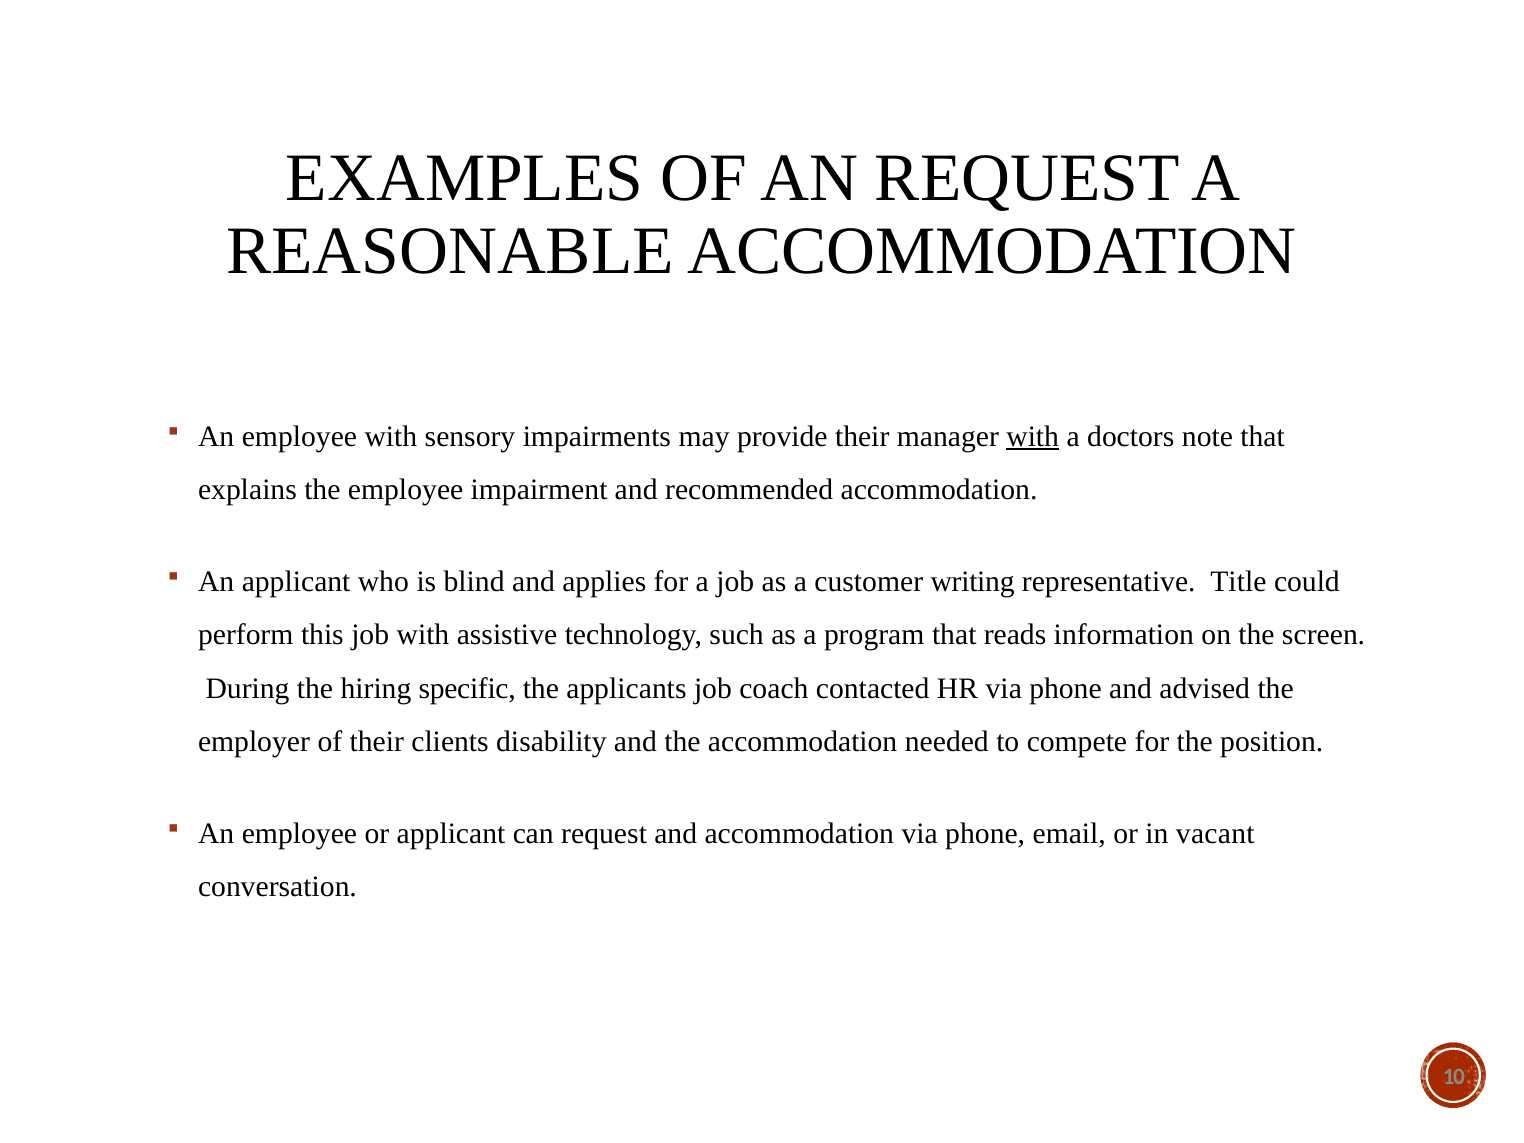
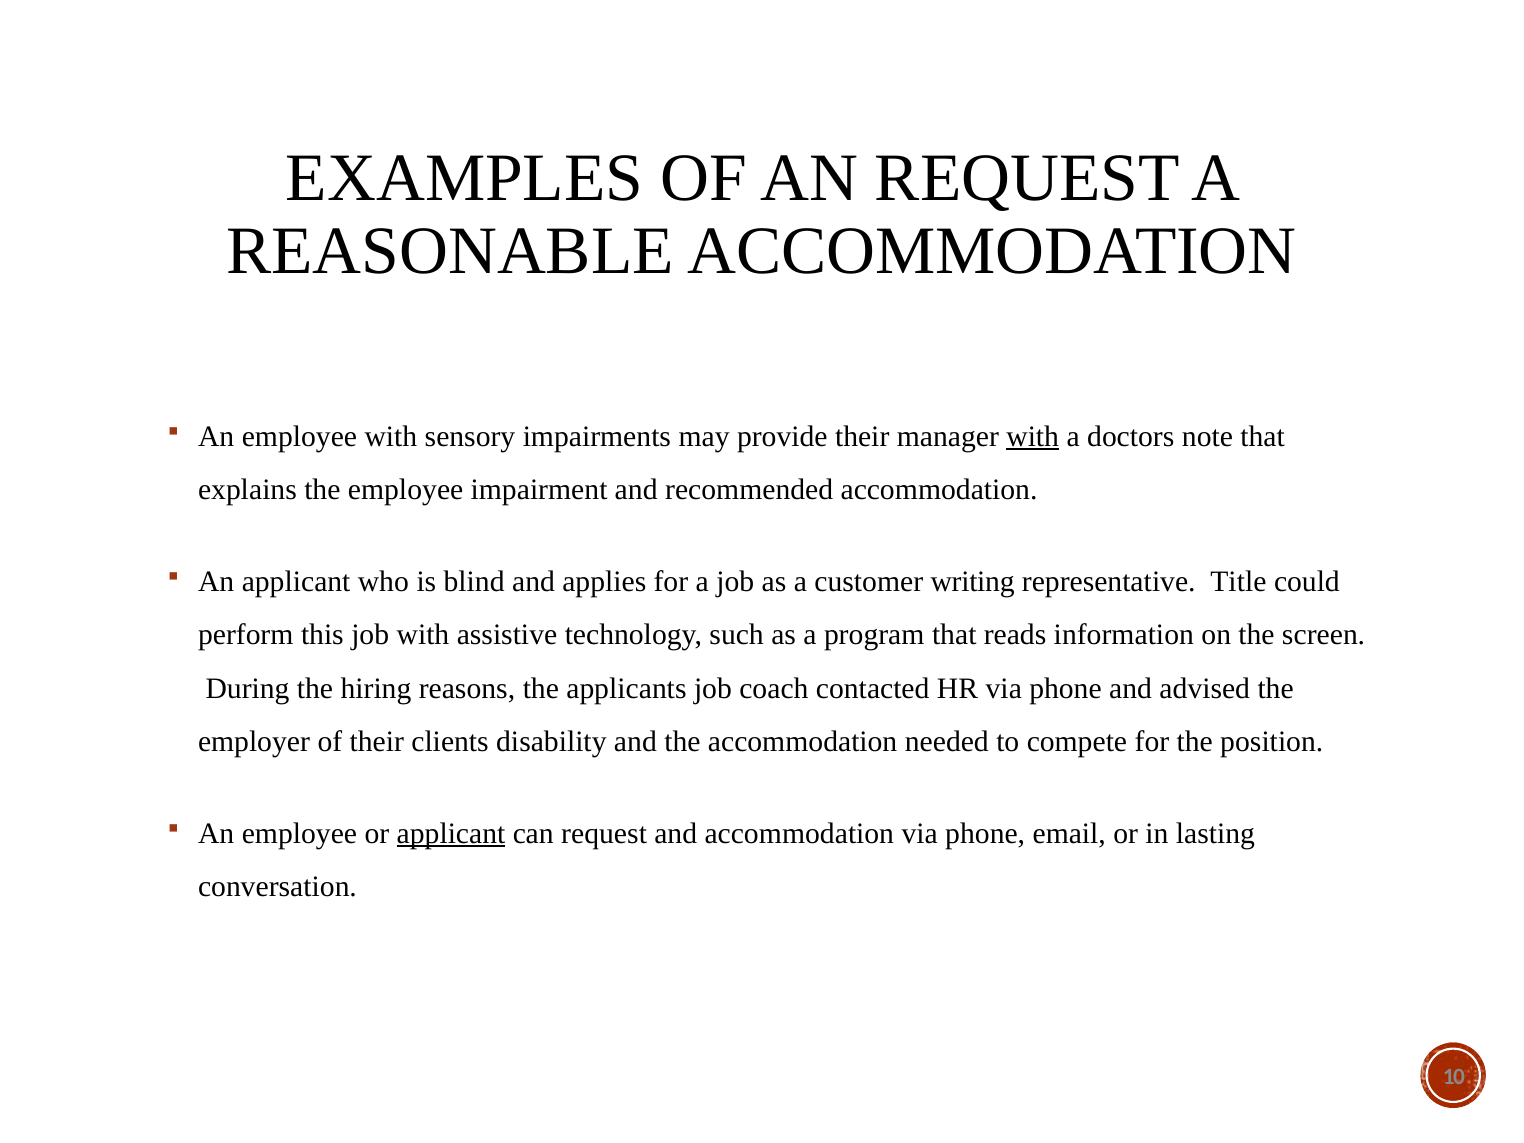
specific: specific -> reasons (467, 689)
applicant underline: none -> present (451, 834)
vacant: vacant -> lasting (1215, 834)
